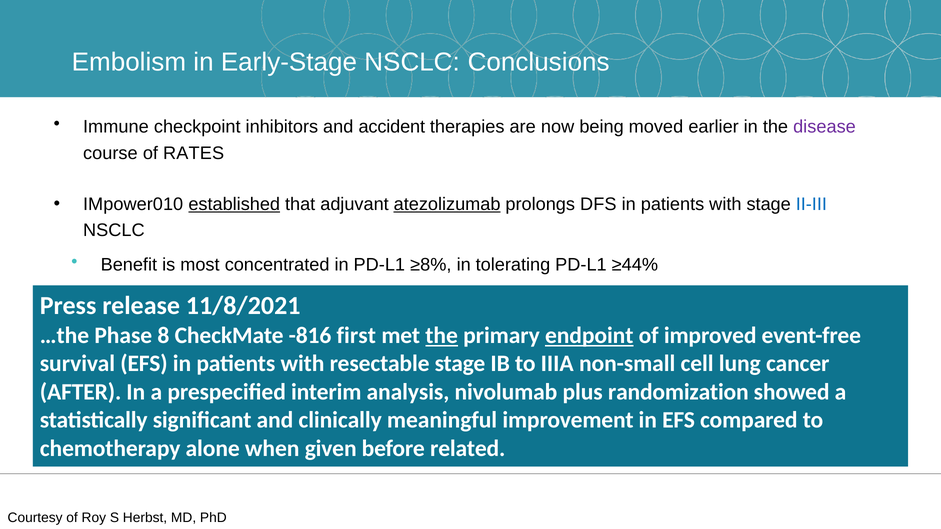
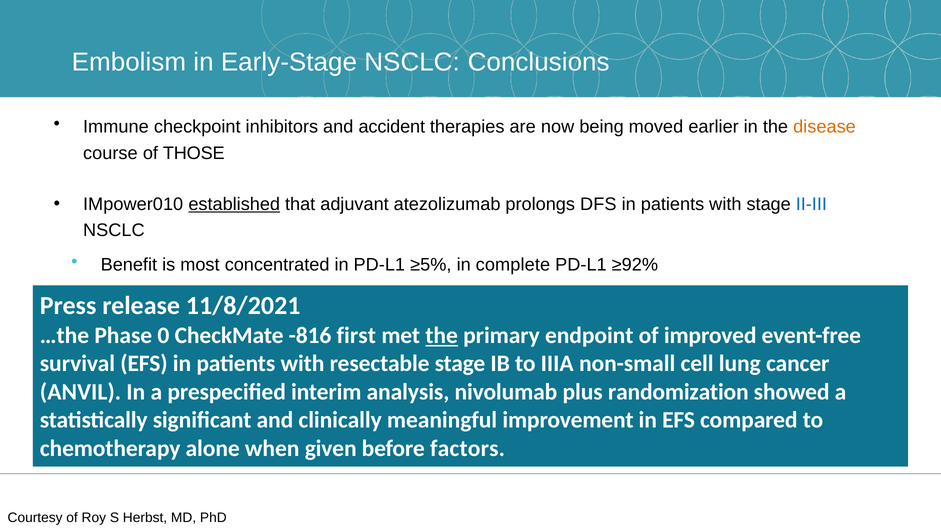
disease colour: purple -> orange (824, 127)
RATES: RATES -> THOSE (194, 153)
atezolizumab underline: present -> none (447, 204)
≥8%: ≥8% -> ≥5% (431, 265)
tolerating: tolerating -> complete (513, 265)
≥44%: ≥44% -> ≥92% (635, 265)
8: 8 -> 0 (163, 336)
endpoint underline: present -> none (589, 336)
AFTER: AFTER -> ANVIL (80, 392)
related: related -> factors (468, 449)
